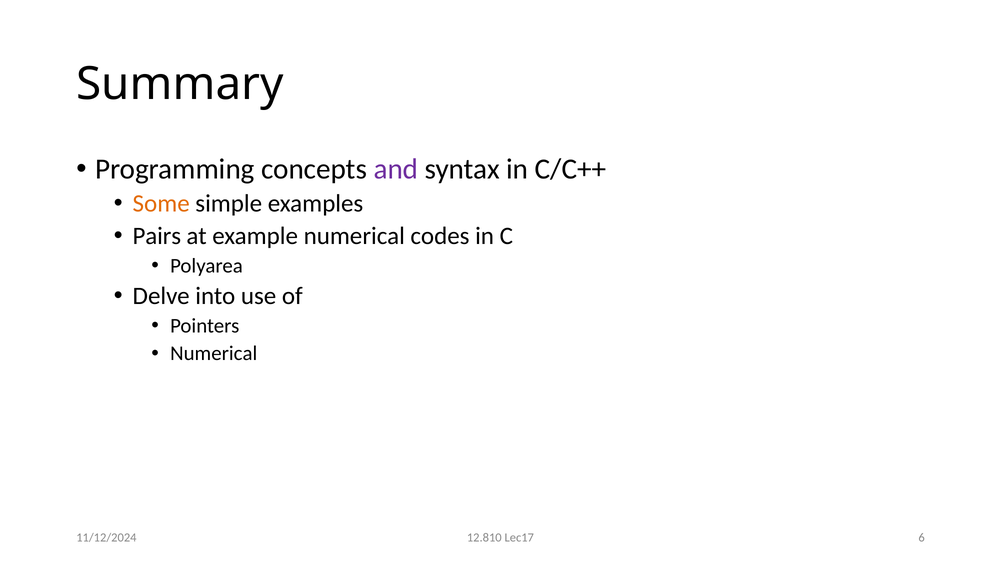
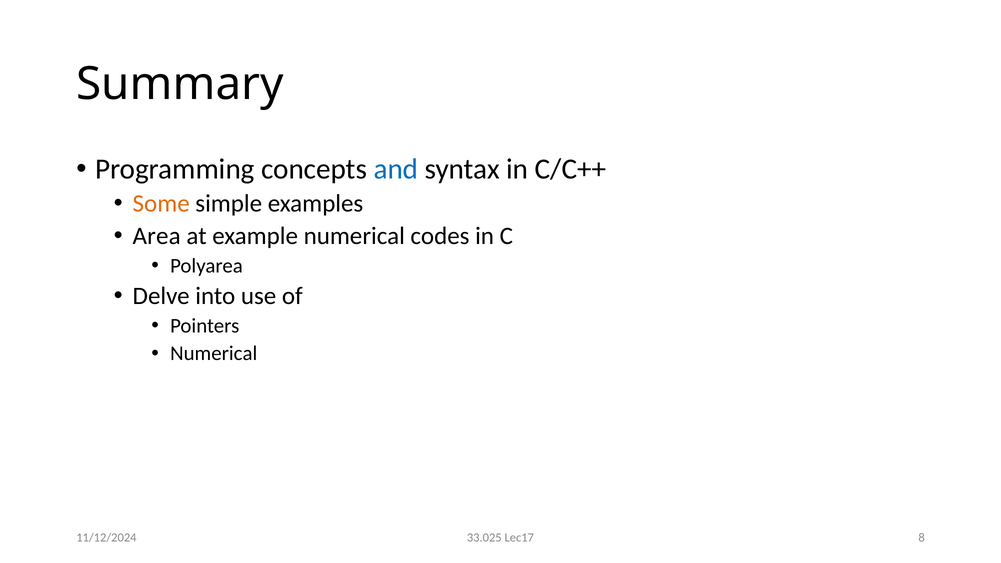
and colour: purple -> blue (396, 169)
Pairs: Pairs -> Area (157, 236)
12.810: 12.810 -> 33.025 (484, 538)
6: 6 -> 8 (922, 538)
